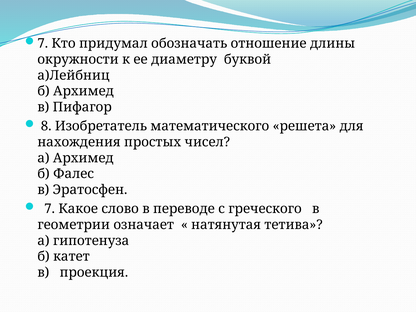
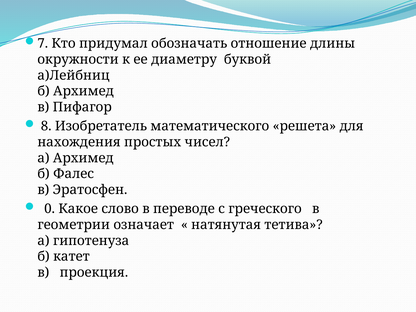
7: 7 -> 0 (50, 209)
